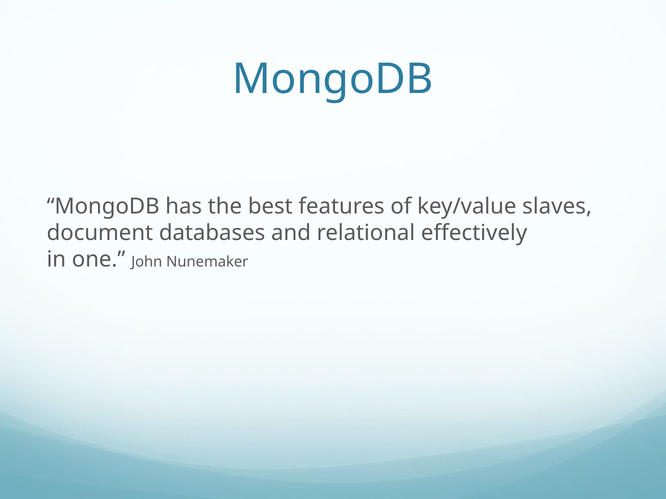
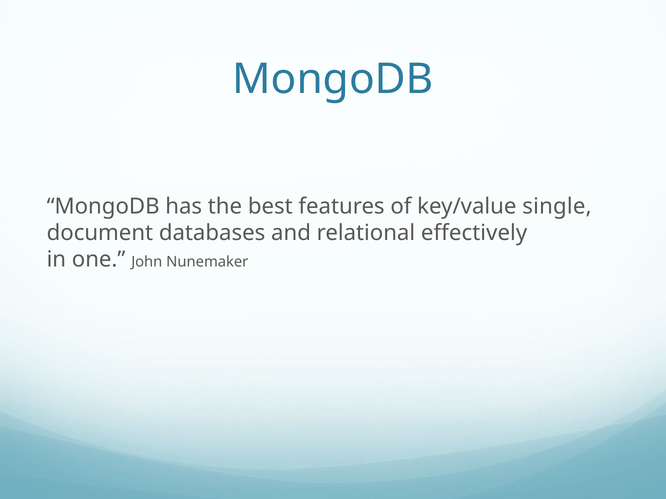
slaves: slaves -> single (557, 207)
